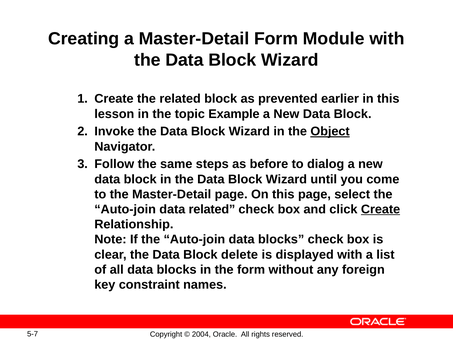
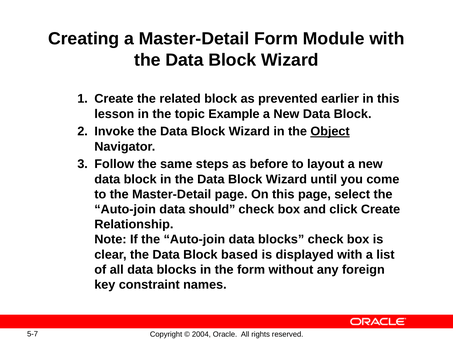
dialog: dialog -> layout (326, 164)
data related: related -> should (212, 210)
Create underline: present -> none (381, 210)
delete: delete -> based (240, 255)
